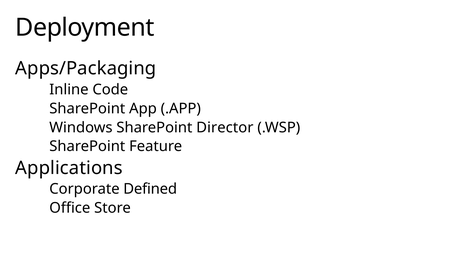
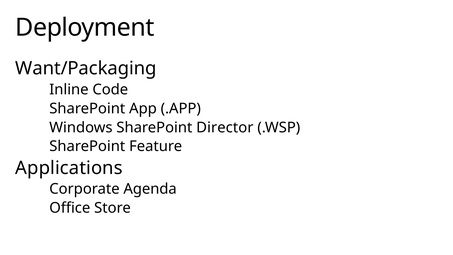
Apps/Packaging: Apps/Packaging -> Want/Packaging (86, 68)
Defined: Defined -> Agenda (150, 189)
